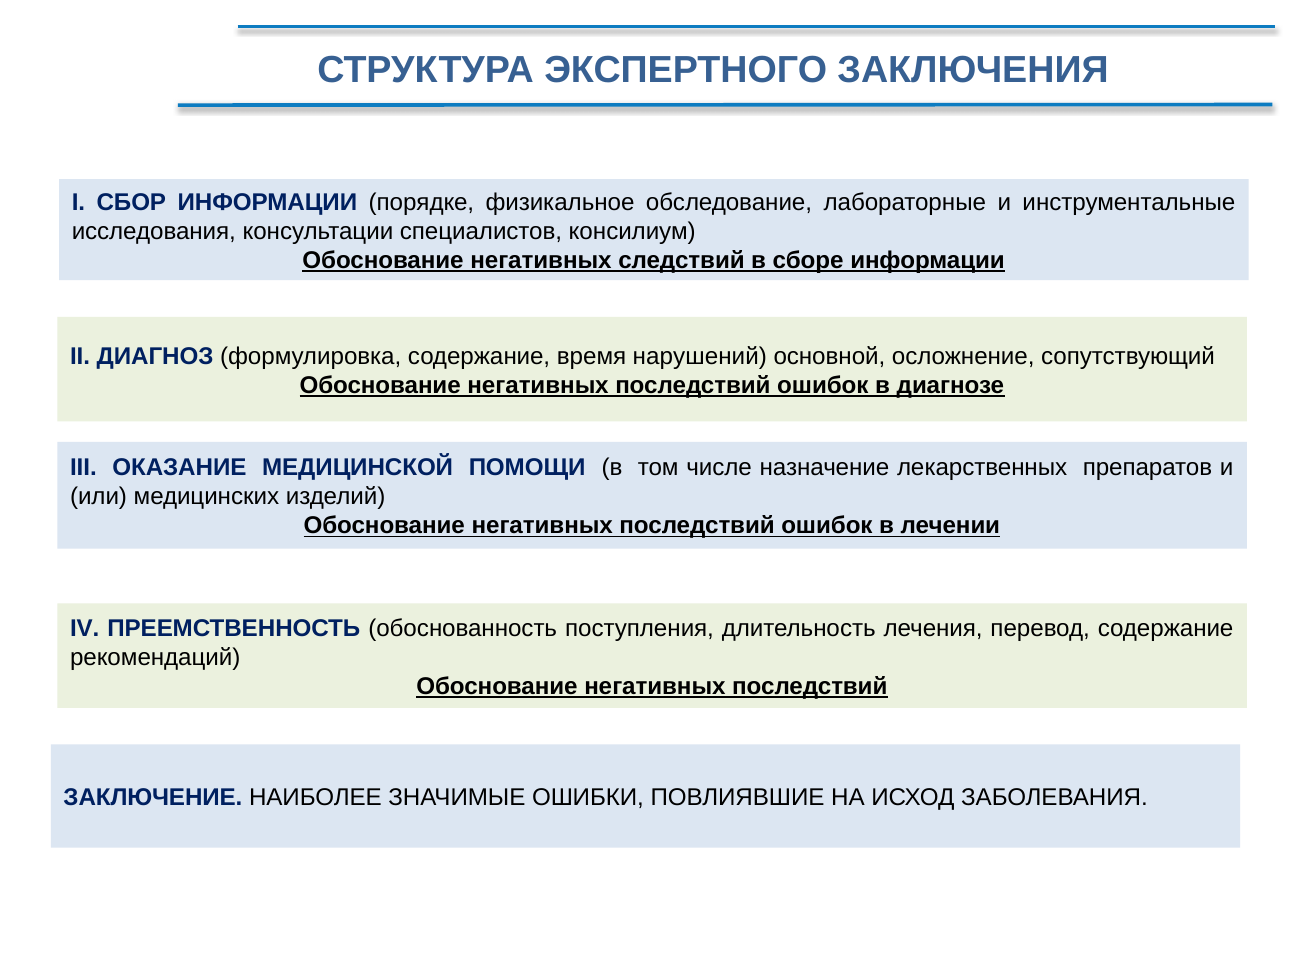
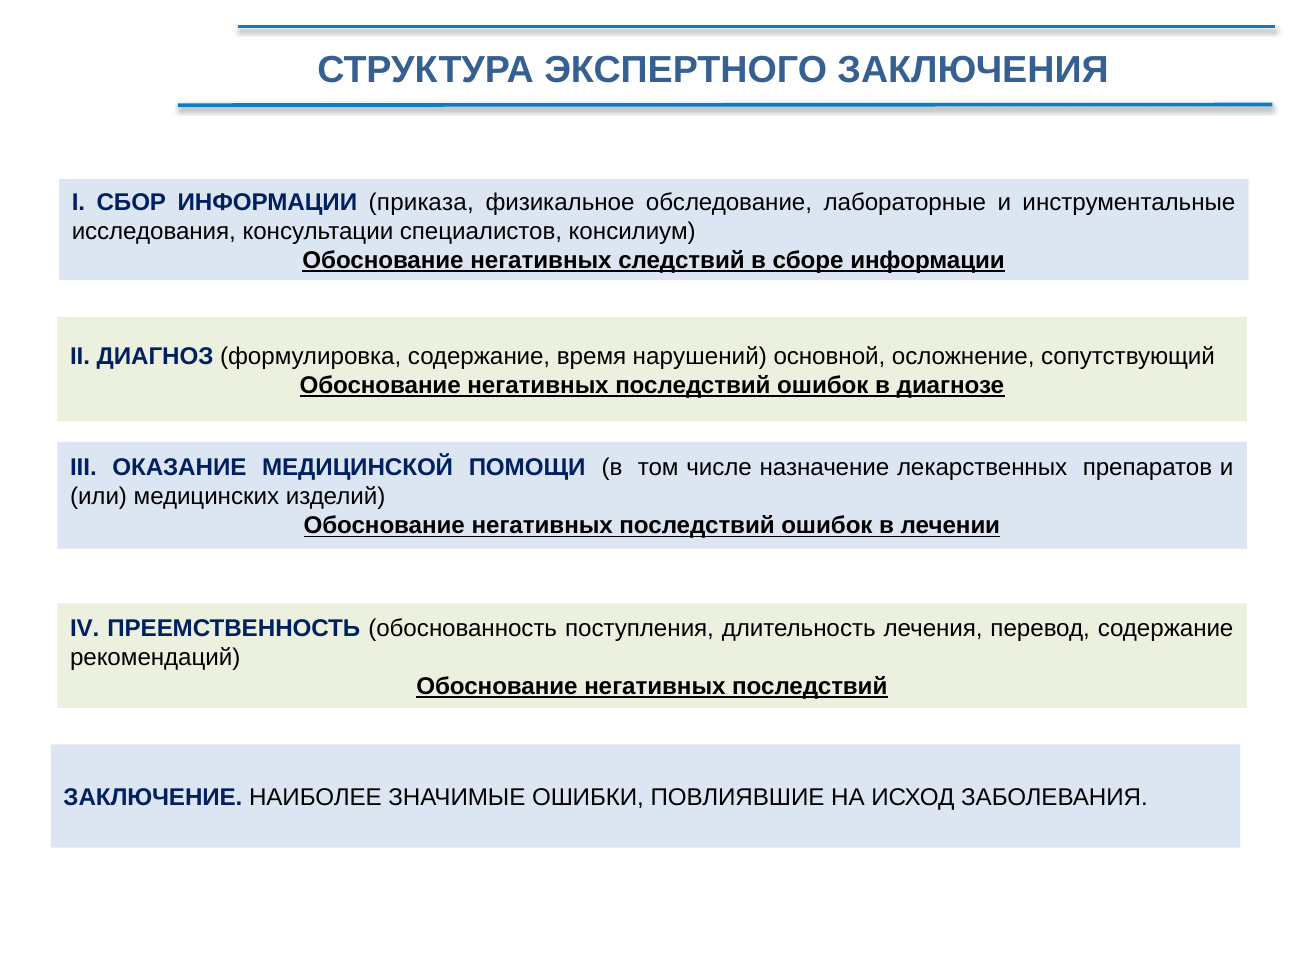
порядке: порядке -> приказа (421, 202)
